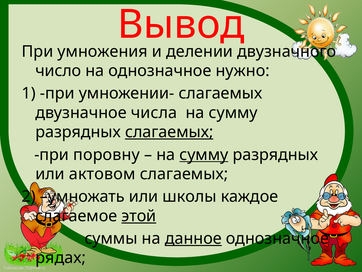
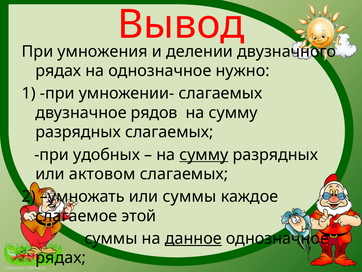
число: число -> рядах (58, 71)
числа: числа -> рядов (154, 113)
слагаемых underline: present -> none (169, 132)
поровну: поровну -> удобных (107, 154)
или школы: школы -> суммы (189, 196)
этой underline: present -> none (139, 216)
